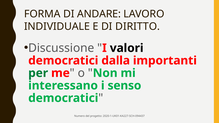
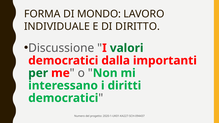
ANDARE: ANDARE -> MONDO (99, 14)
valori colour: black -> green (127, 48)
senso: senso -> diritti (124, 86)
